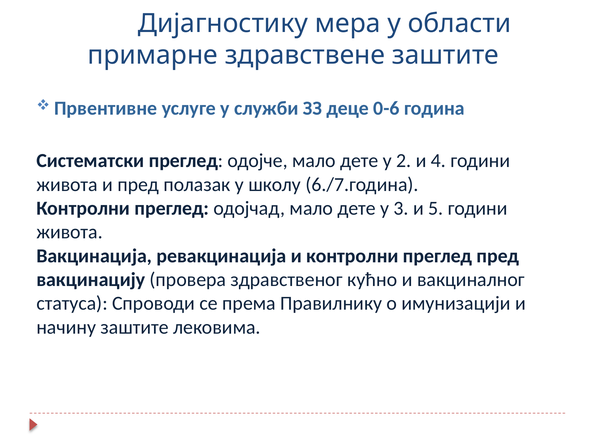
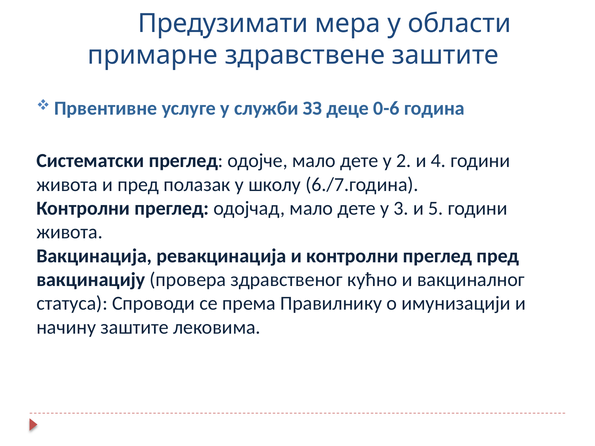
Дијагностику: Дијагностику -> Предузимати (223, 23)
